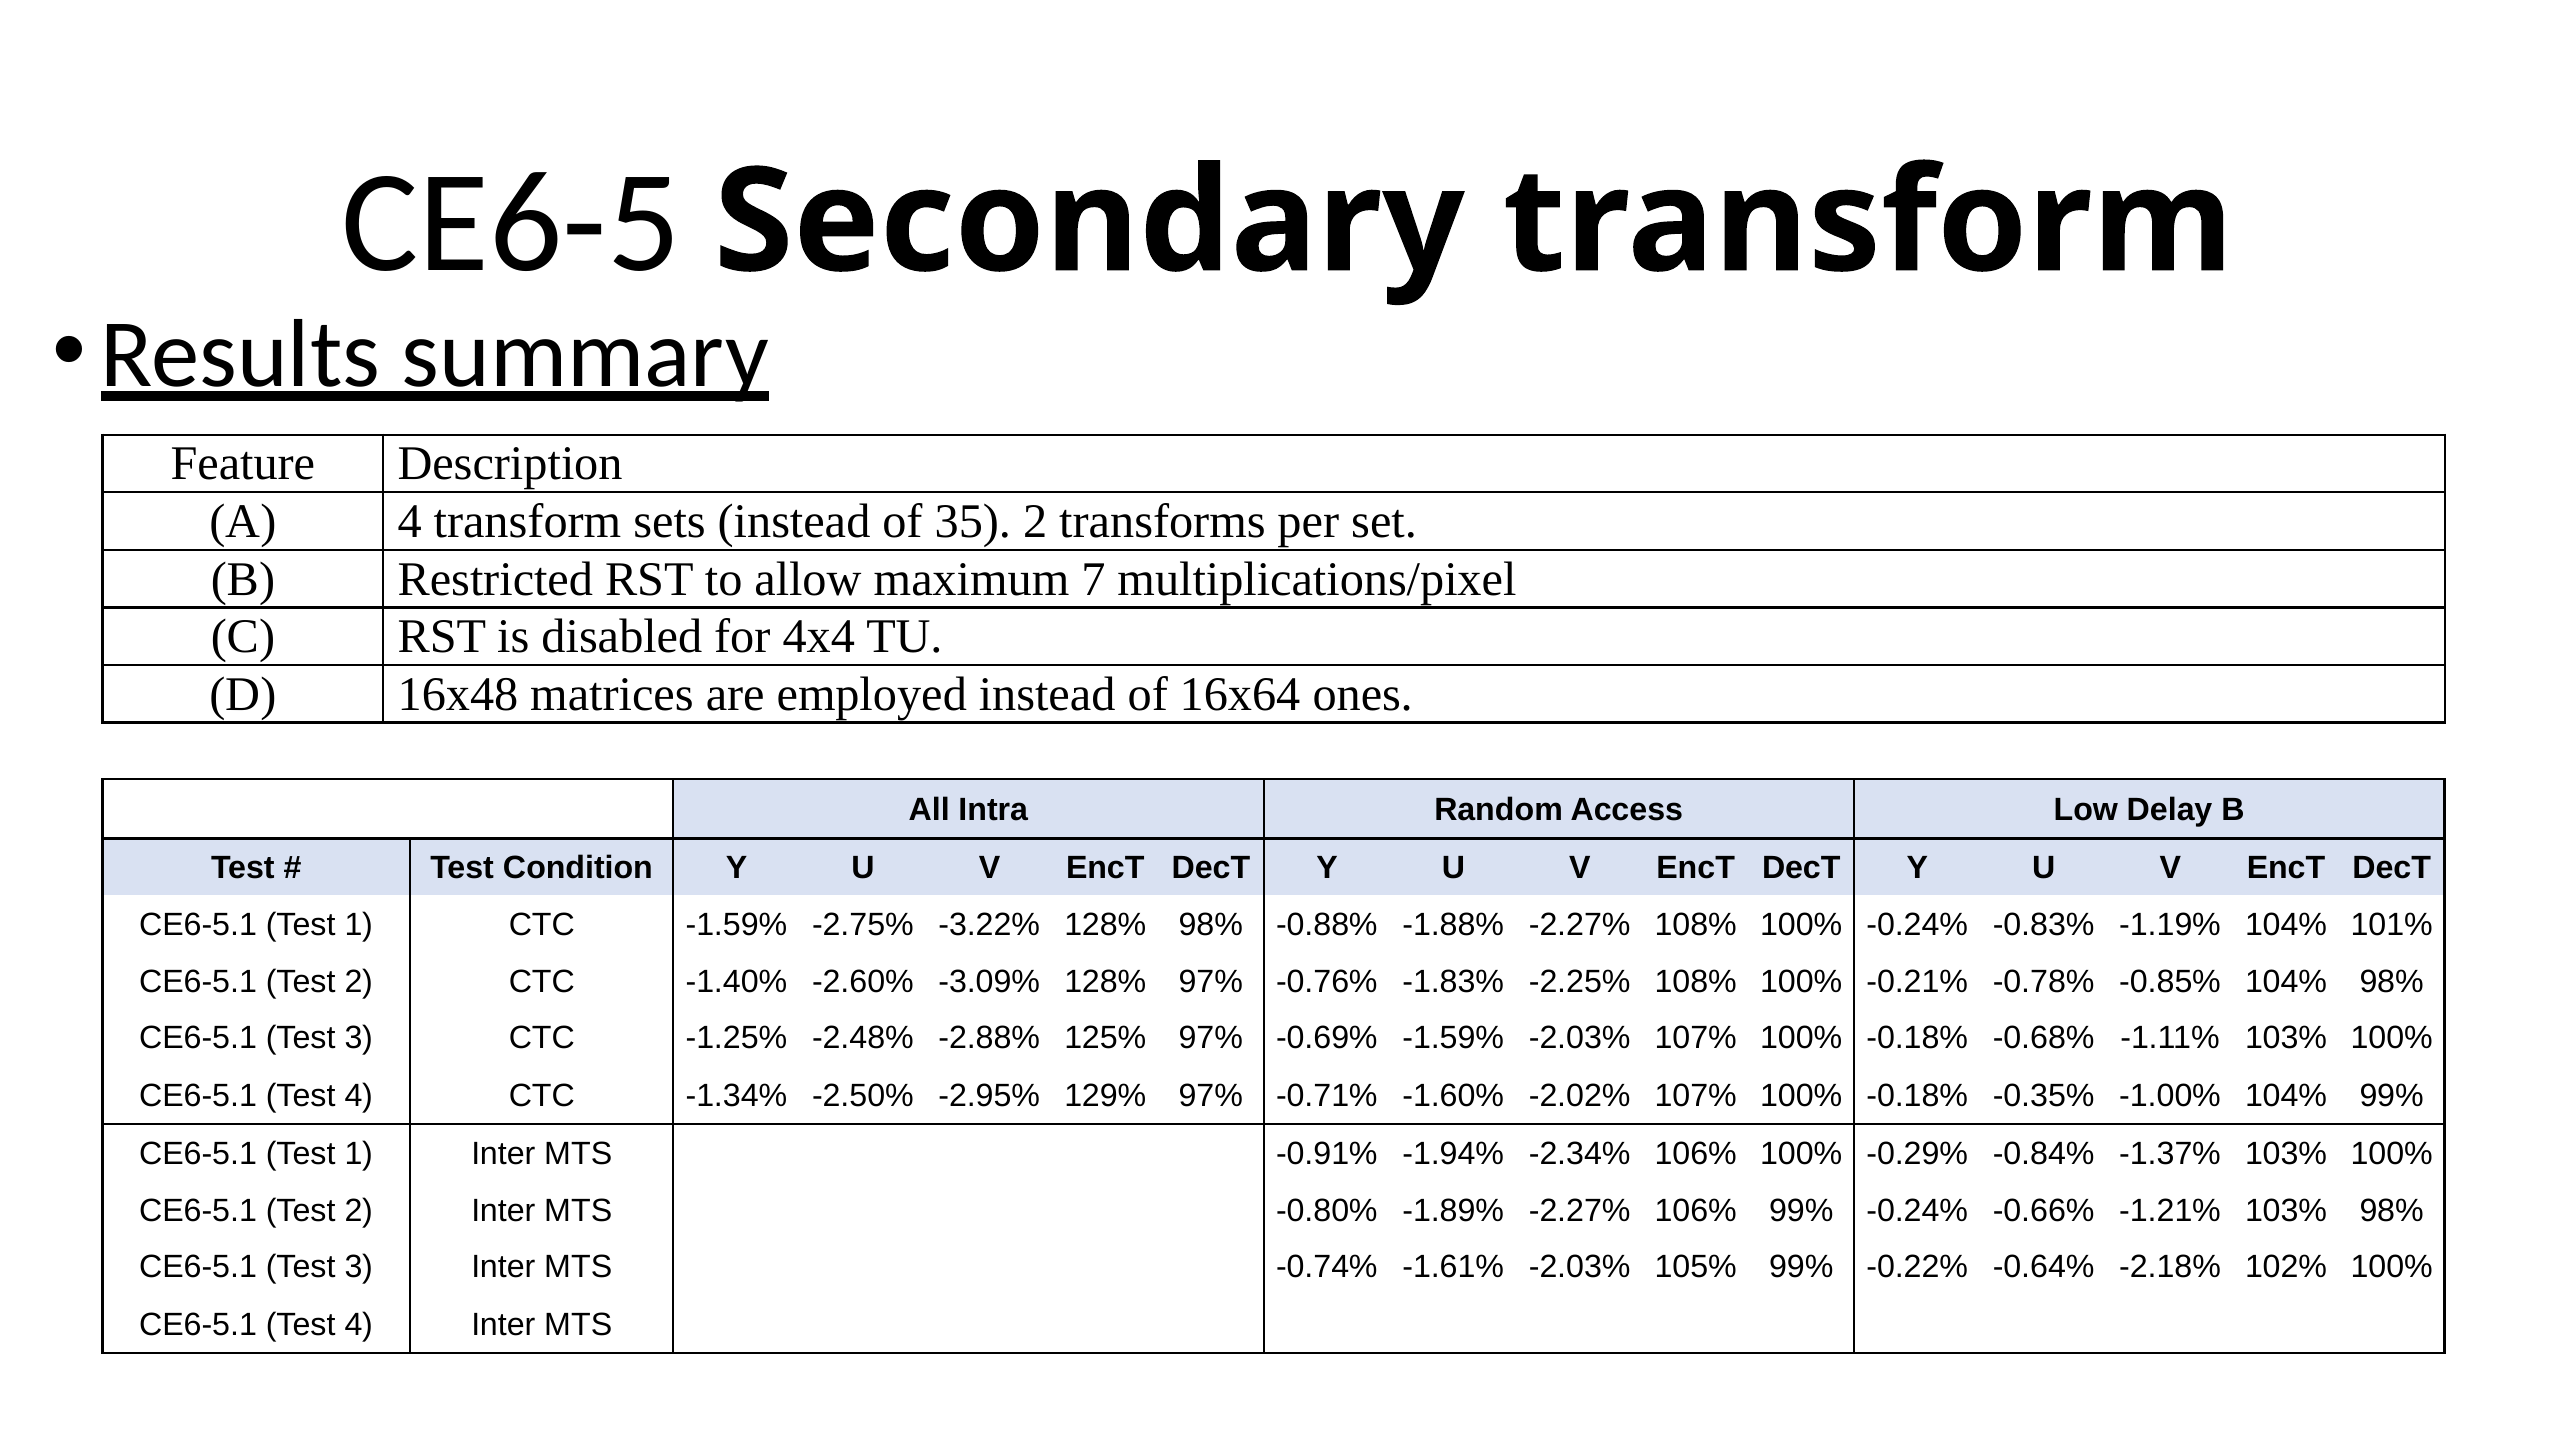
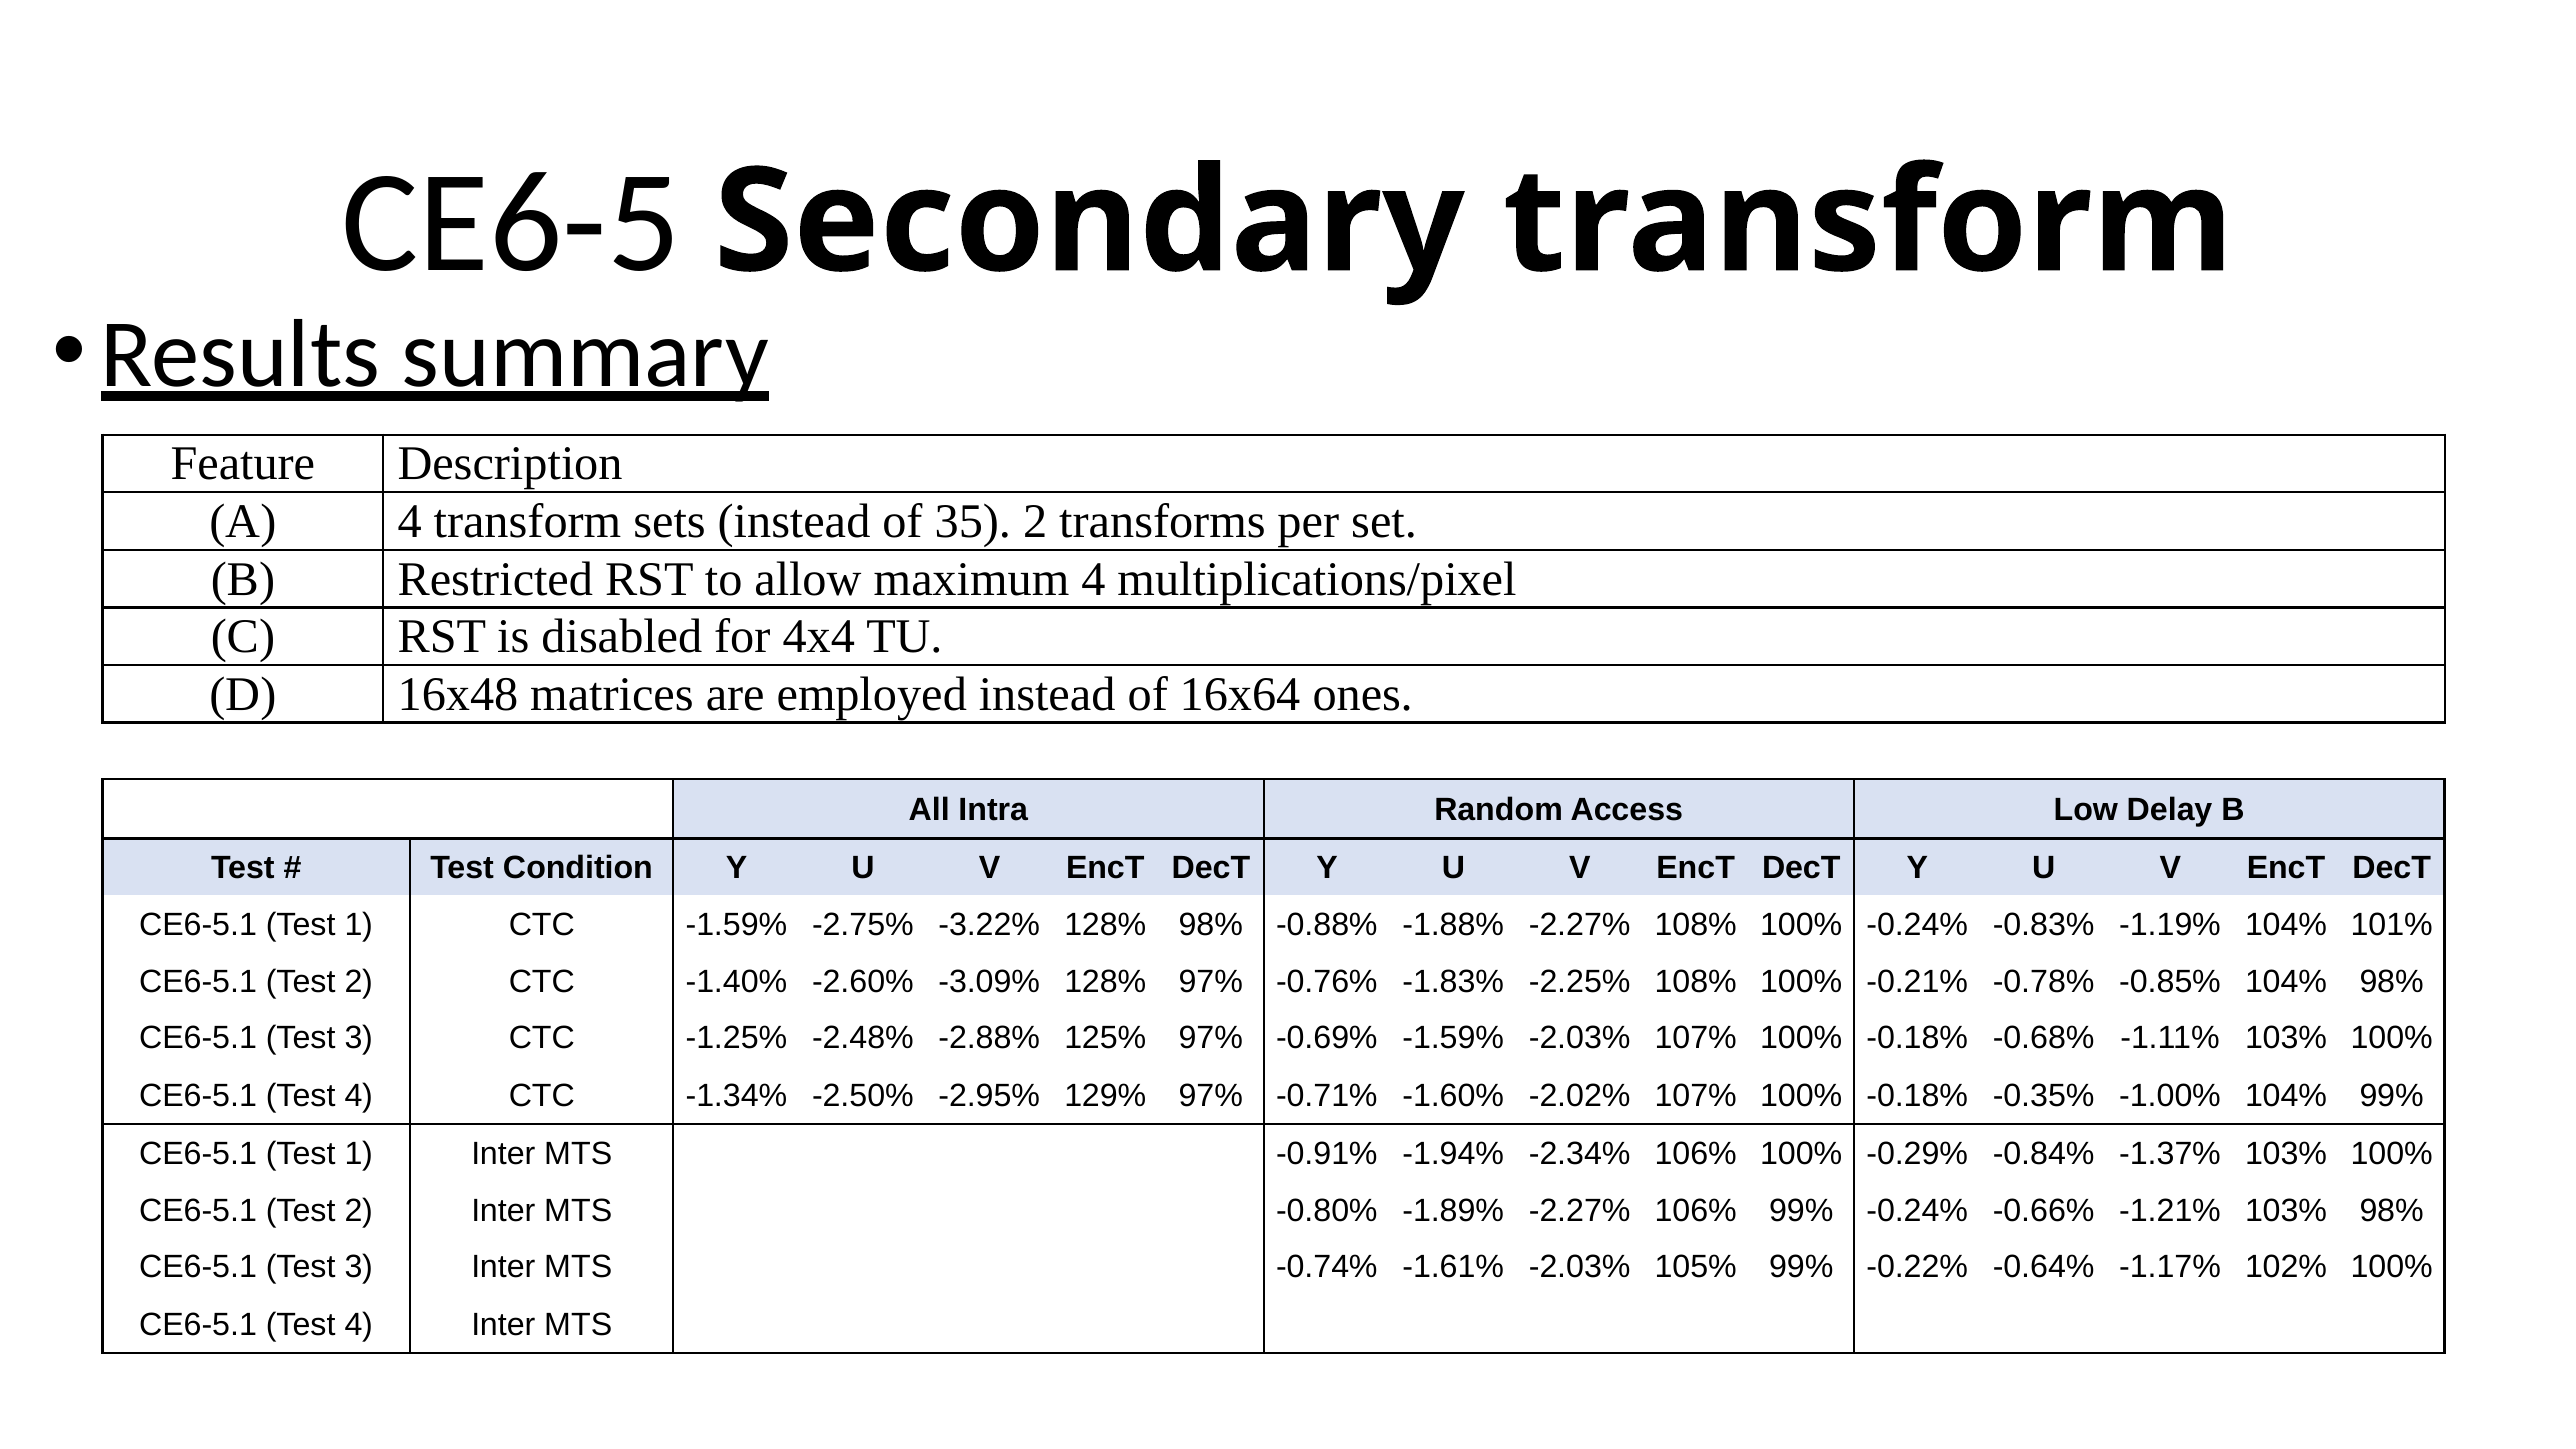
maximum 7: 7 -> 4 (1093, 579)
-2.18%: -2.18% -> -1.17% (2170, 1267)
